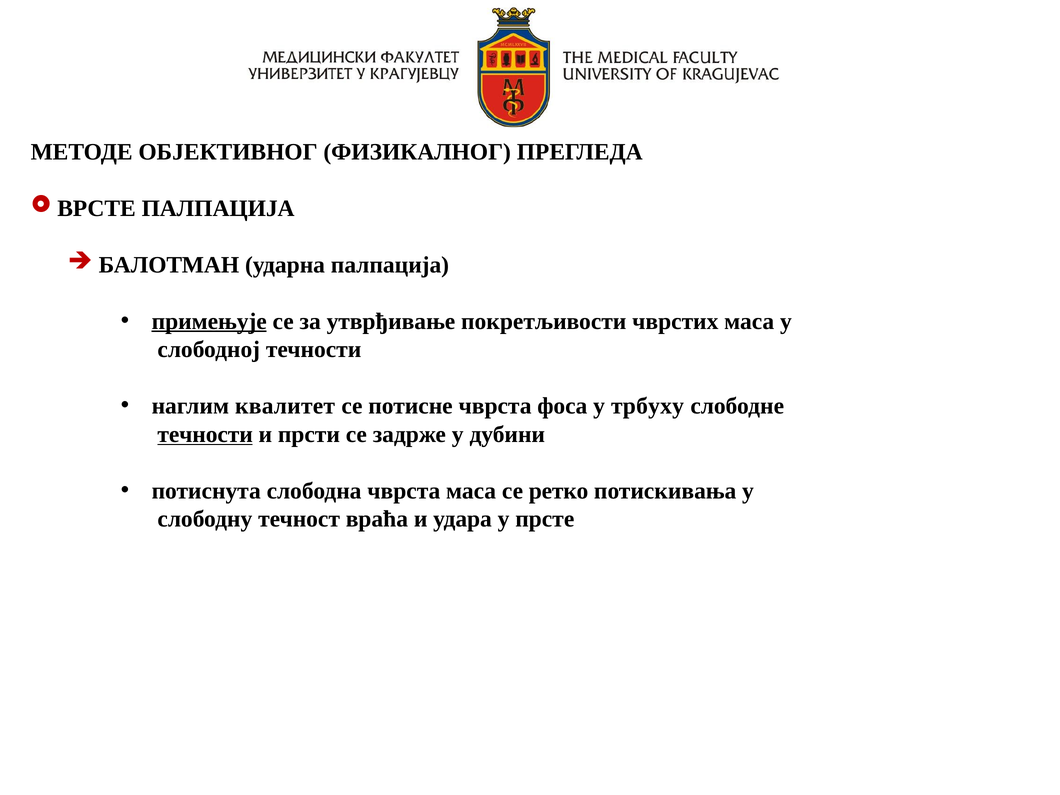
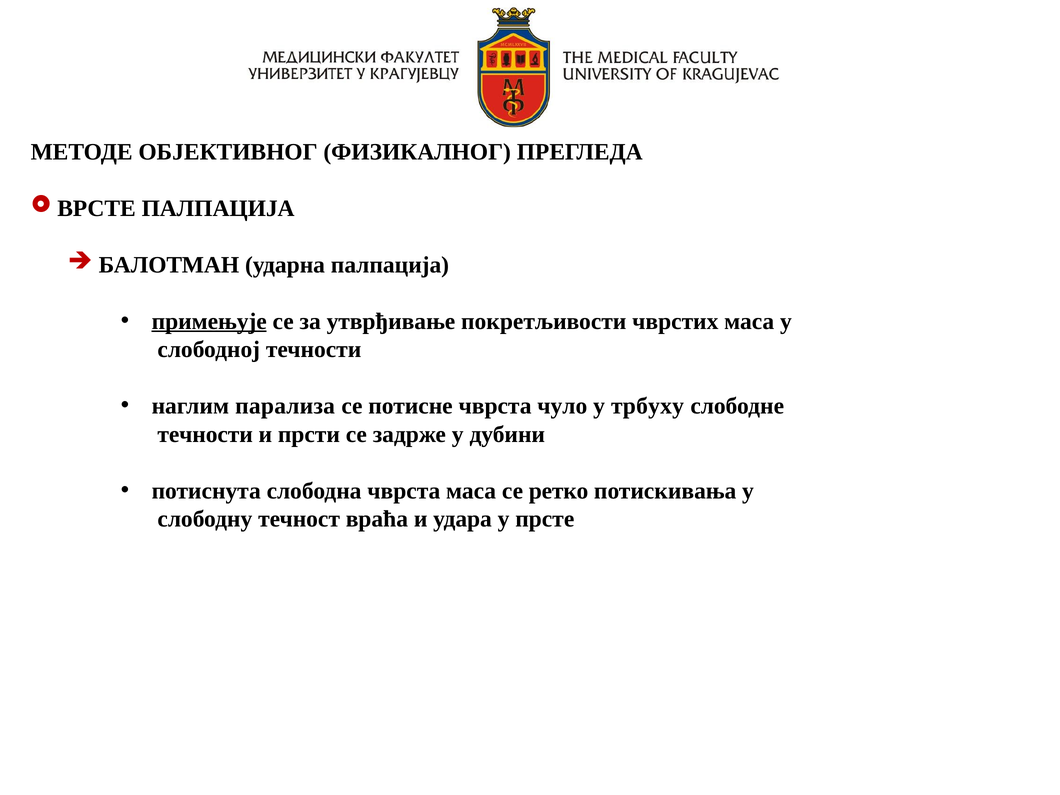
квалитет: квалитет -> парализа (285, 406)
фоса: фоса -> чуло (562, 406)
течности underline: present -> none (205, 434)
